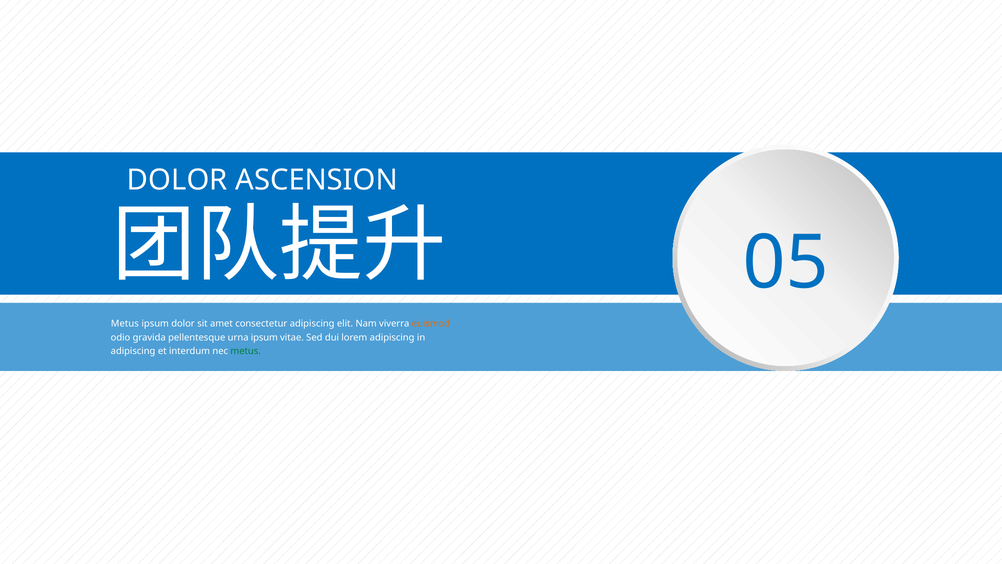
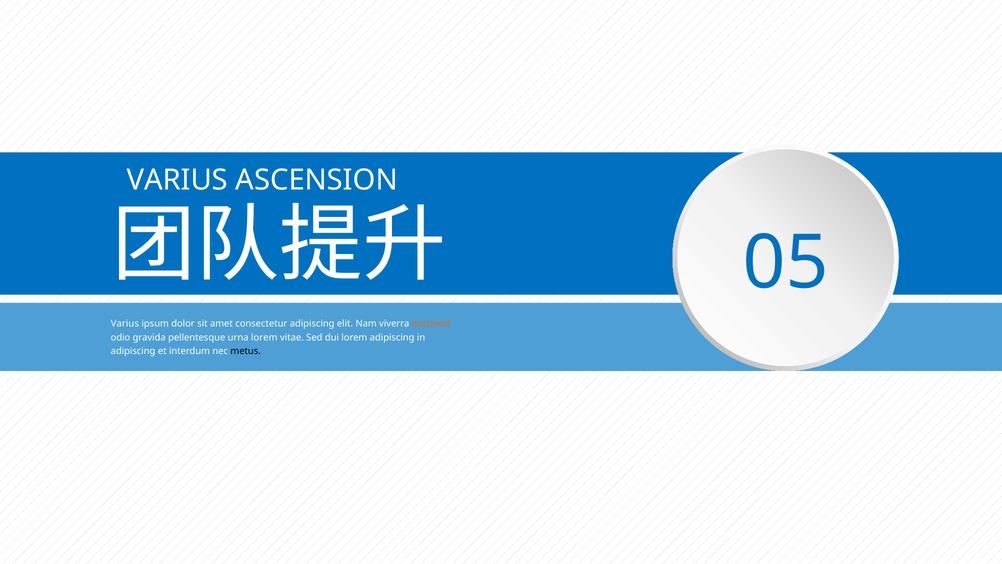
DOLOR: DOLOR -> VARIUS (177, 180)
Metus: Metus -> Varius (125, 324)
urna ipsum: ipsum -> lorem (264, 337)
metus colour: green -> black (246, 351)
